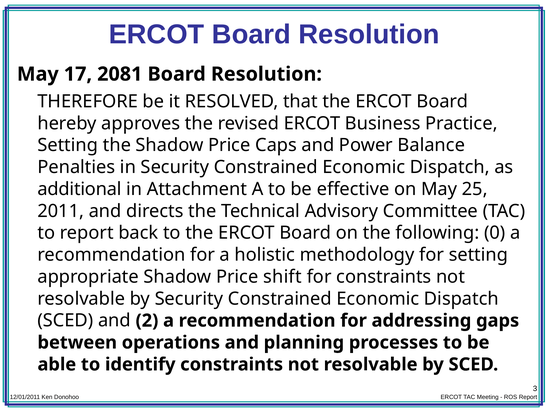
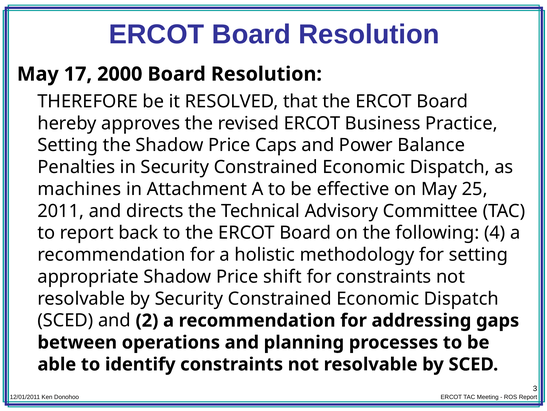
2081: 2081 -> 2000 (120, 74)
additional: additional -> machines (79, 189)
0: 0 -> 4 (495, 233)
